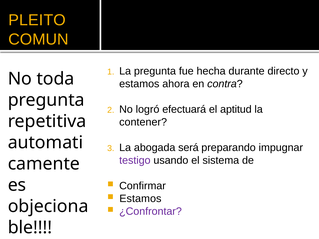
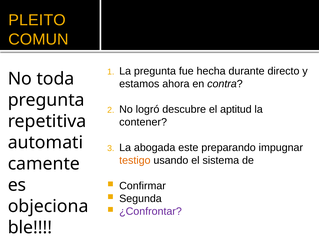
efectuará: efectuará -> descubre (184, 109)
será: será -> este (188, 148)
testigo colour: purple -> orange (135, 160)
Estamos: Estamos -> Segunda (140, 199)
